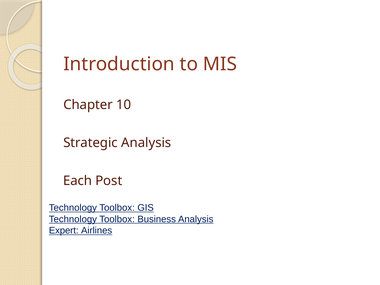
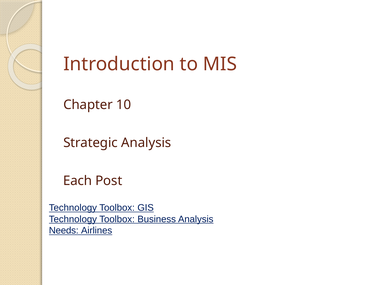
Expert: Expert -> Needs (64, 231)
